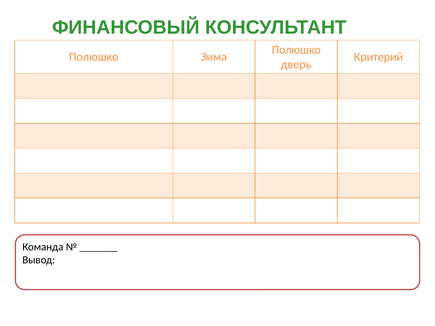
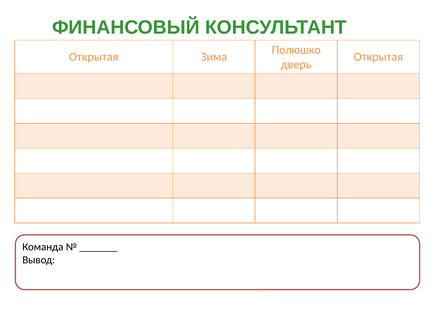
Полюшко: Полюшко -> Открытая (94, 57)
Критерий: Критерий -> Открытая (378, 57)
